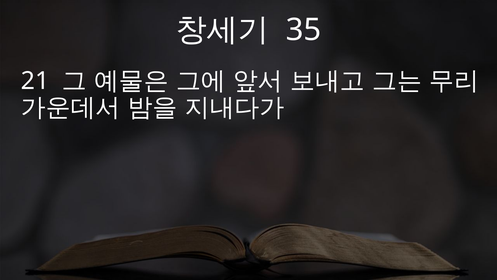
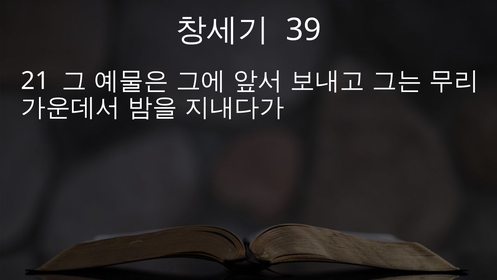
35: 35 -> 39 (303, 30)
